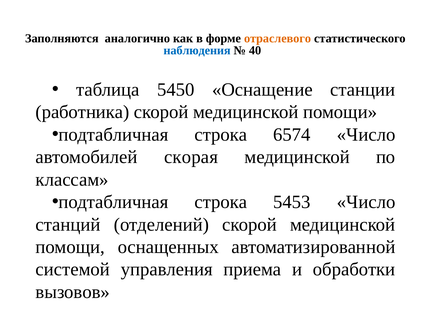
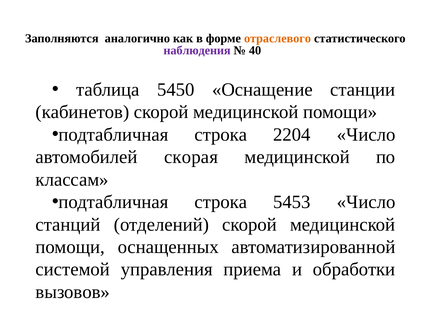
наблюдения colour: blue -> purple (197, 50)
работника: работника -> кабинетов (82, 112)
6574: 6574 -> 2204 (292, 134)
